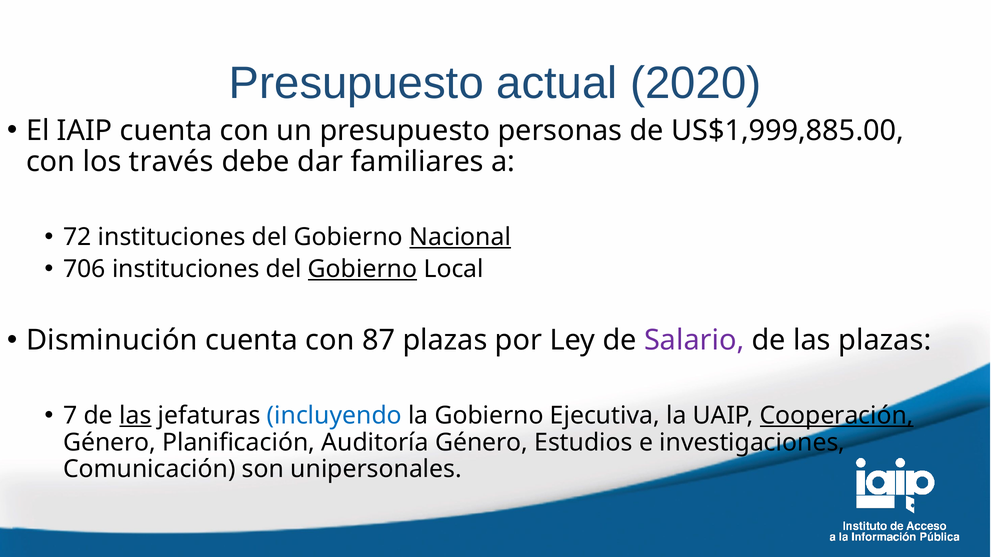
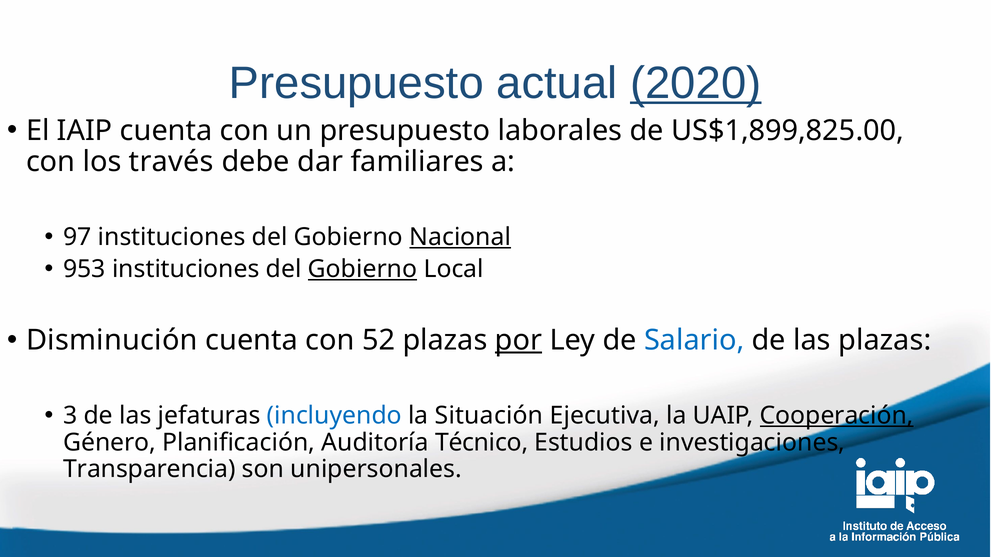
2020 underline: none -> present (696, 83)
personas: personas -> laborales (560, 131)
US$1,999,885.00: US$1,999,885.00 -> US$1,899,825.00 (788, 131)
72: 72 -> 97 (77, 237)
706: 706 -> 953 (84, 269)
87: 87 -> 52 (379, 340)
por underline: none -> present (519, 340)
Salario colour: purple -> blue (694, 340)
7: 7 -> 3 (70, 416)
las underline: present -> none (135, 416)
la Gobierno: Gobierno -> Situación (489, 416)
Auditoría Género: Género -> Técnico (482, 443)
Comunicación: Comunicación -> Transparencia (149, 470)
